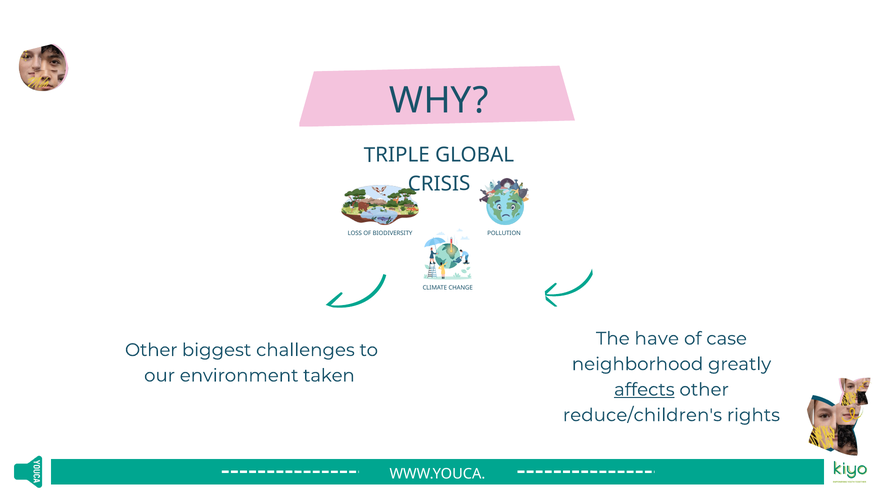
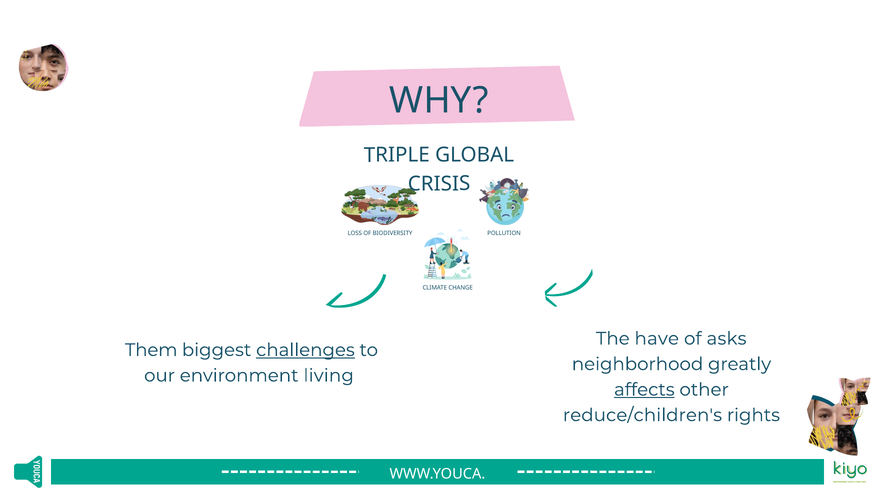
case: case -> asks (727, 339)
Other: Other -> Them (151, 350)
challenges underline: none -> present (305, 350)
taken: taken -> living (329, 376)
